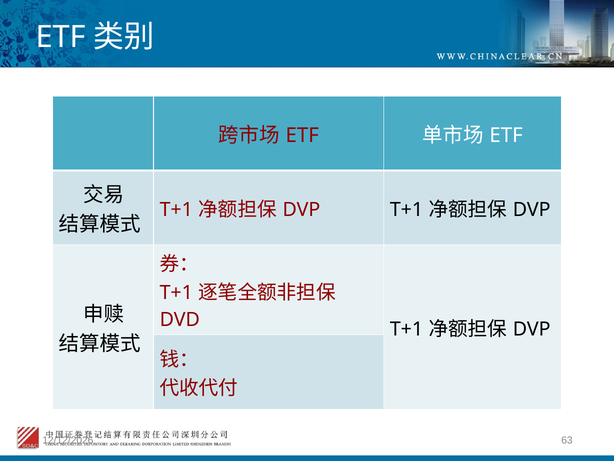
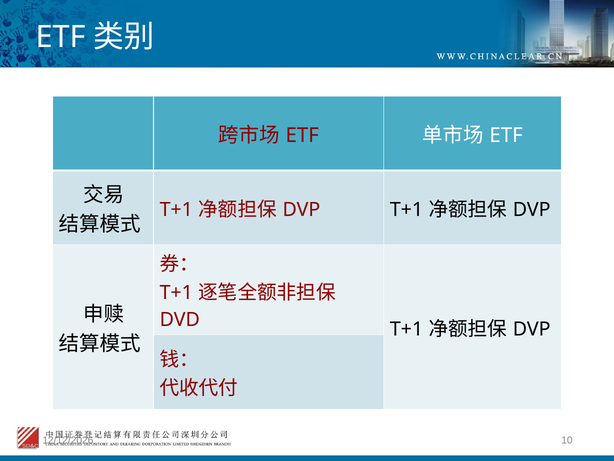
63: 63 -> 10 (567, 440)
